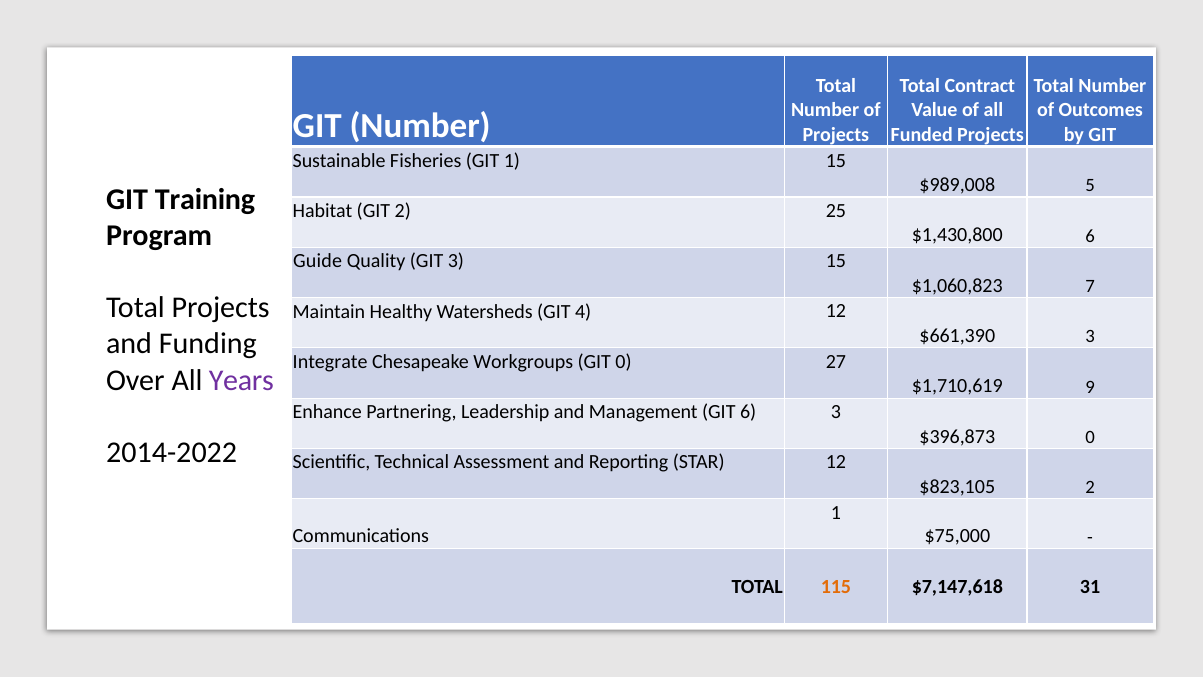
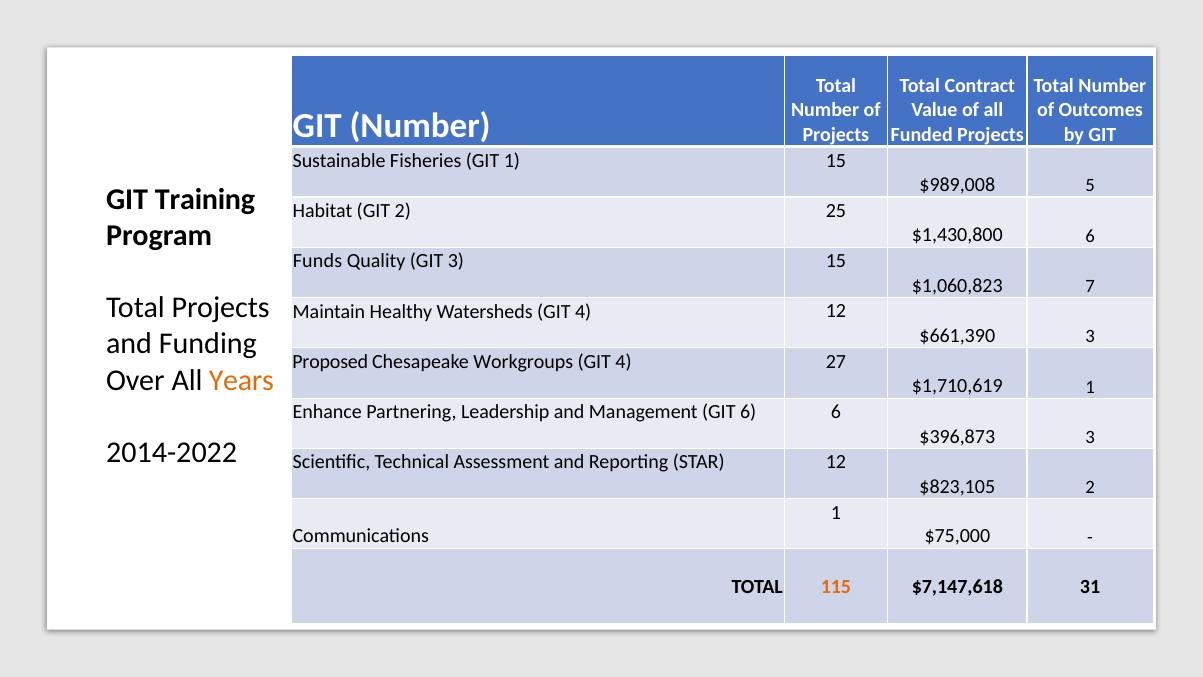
Guide: Guide -> Funds (318, 261)
Integrate: Integrate -> Proposed (330, 362)
0: 0 -> 4 (624, 362)
Years colour: purple -> orange (241, 380)
$1,710,619 9: 9 -> 1 (1090, 387)
6 3: 3 -> 6 (836, 412)
$396,873 0: 0 -> 3 (1090, 437)
